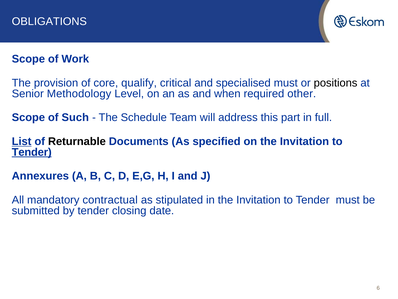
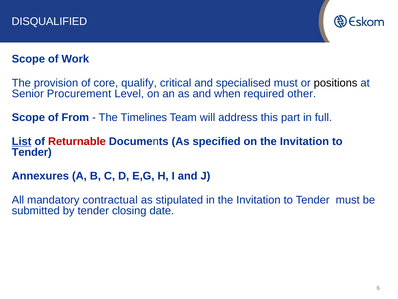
OBLIGATIONS: OBLIGATIONS -> DISQUALIFIED (49, 21)
Methodology: Methodology -> Procurement (79, 93)
Such: Such -> From (75, 117)
Schedule: Schedule -> Timelines (144, 117)
Returnable colour: black -> red (77, 141)
Tender underline: present -> none (32, 152)
